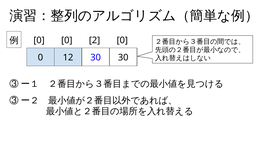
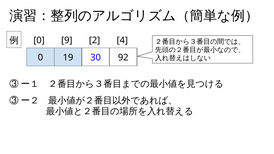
0 0: 0 -> 9 (67, 40)
2 0: 0 -> 4 (122, 40)
12: 12 -> 19 (68, 57)
30 30: 30 -> 92 (123, 57)
